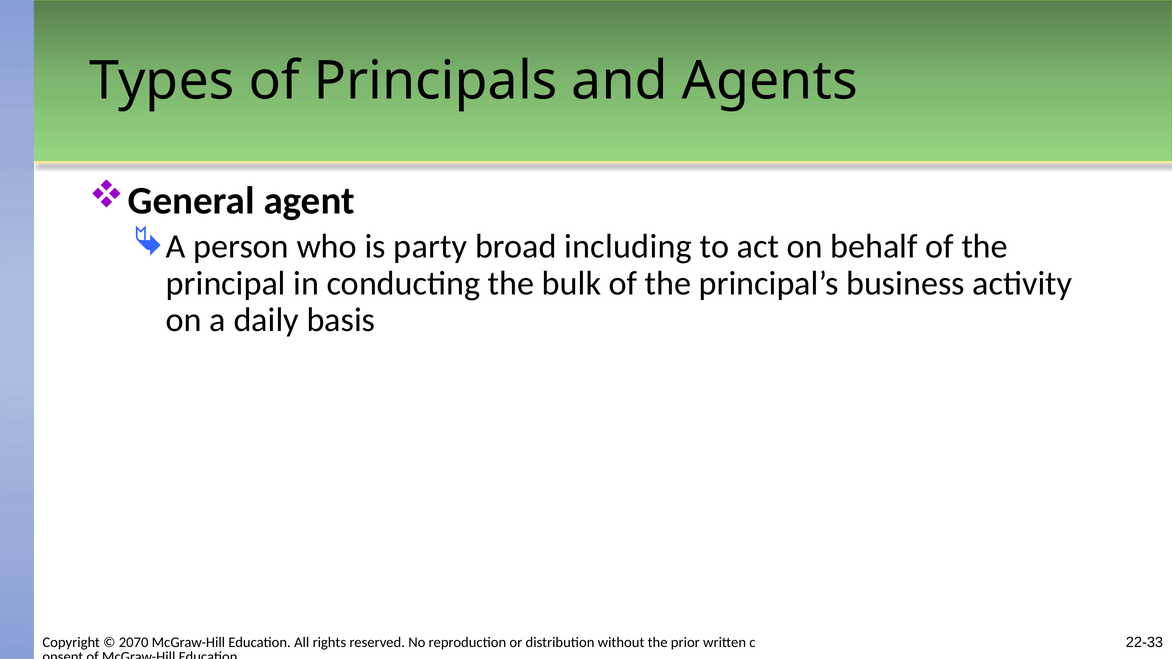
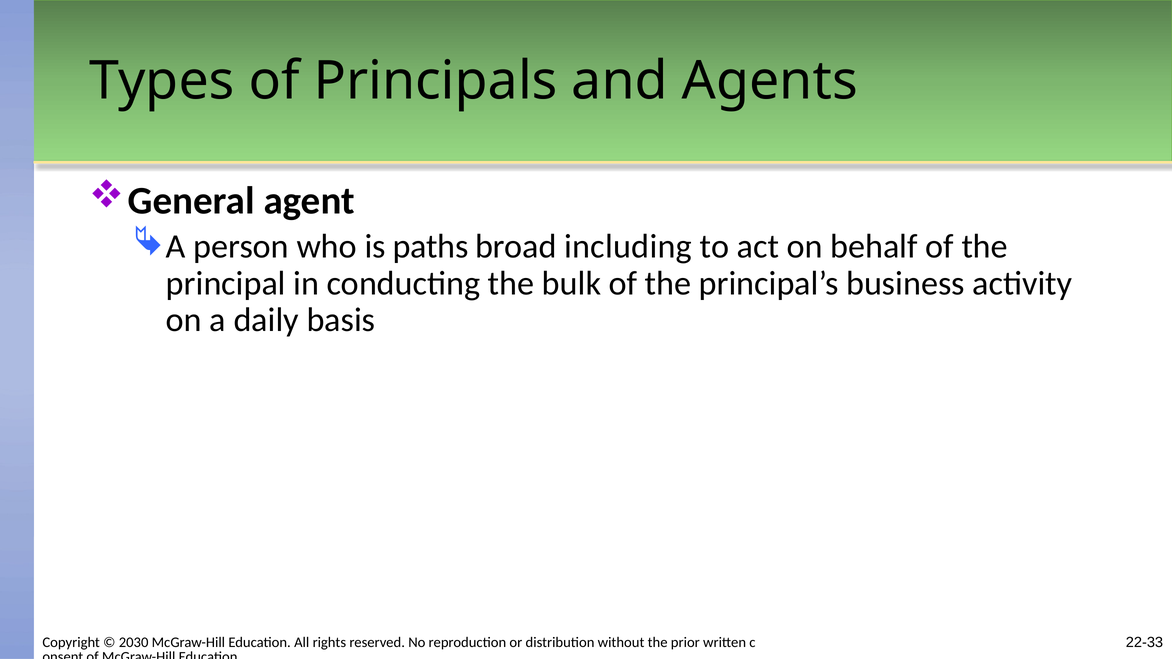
party: party -> paths (431, 246)
2070: 2070 -> 2030 (134, 643)
